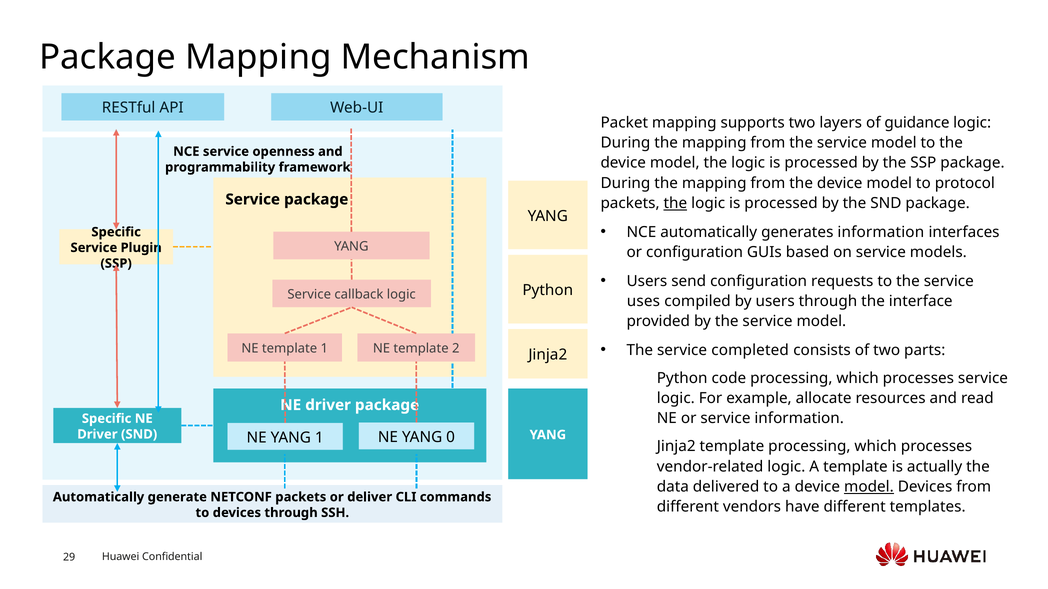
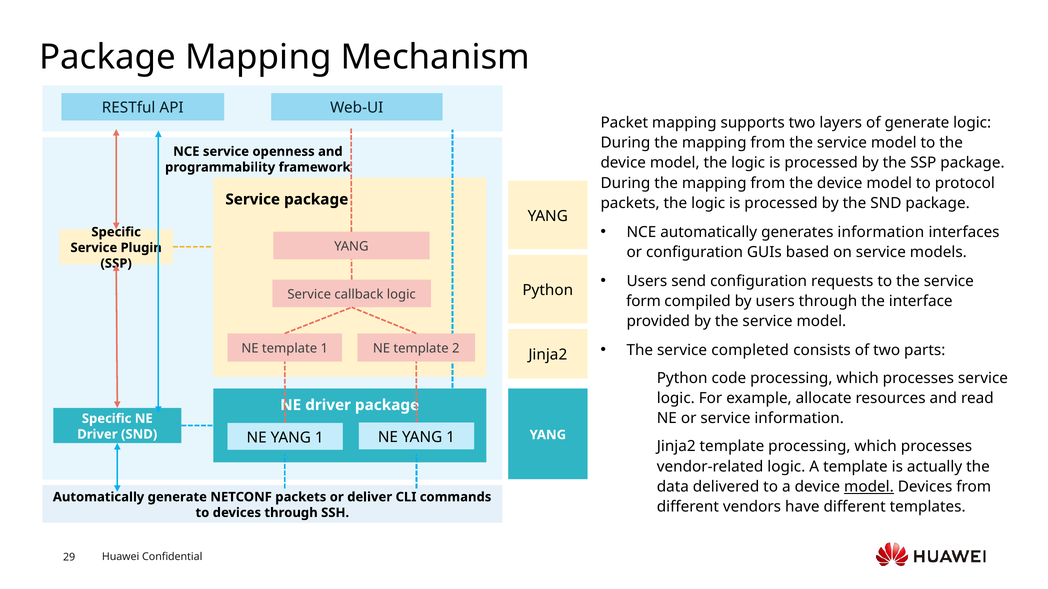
of guidance: guidance -> generate (917, 123)
the underline: present -> none (675, 203)
uses: uses -> form (644, 301)
0: 0 -> 1 (451, 437)
